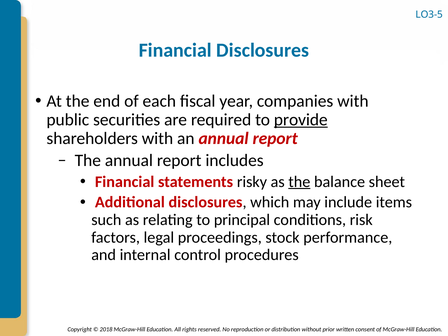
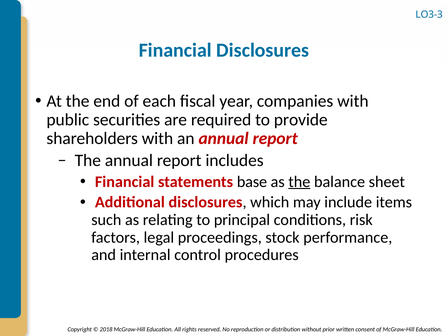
LO3-5: LO3-5 -> LO3-3 (429, 15)
provide underline: present -> none (301, 120)
risky: risky -> base (252, 182)
